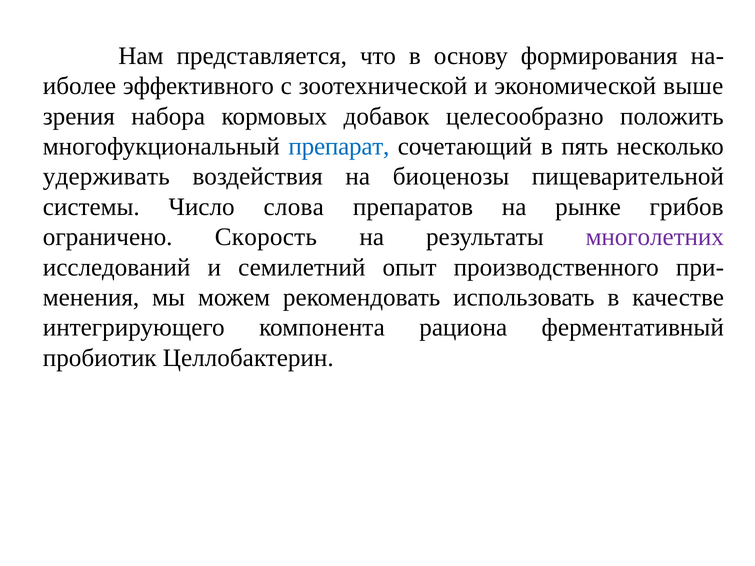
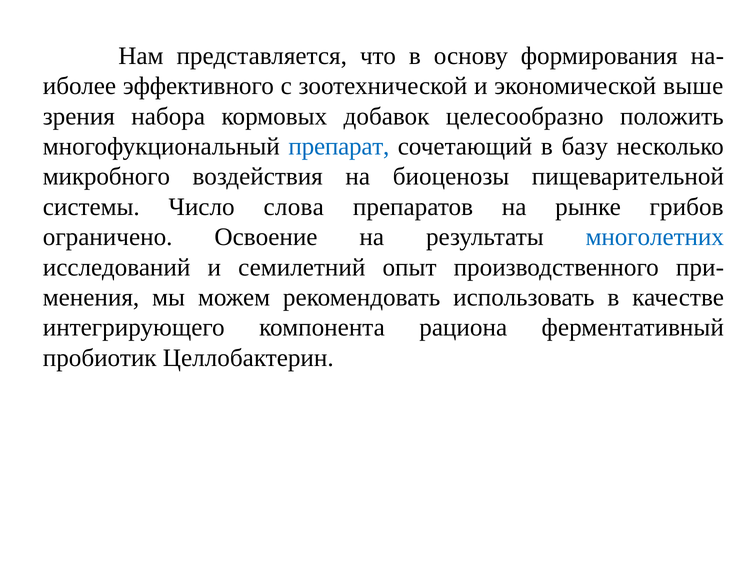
пять: пять -> базу (585, 147)
удерживать: удерживать -> микробного (106, 177)
Скорость: Скорость -> Освоение (266, 237)
многолетних colour: purple -> blue (655, 237)
